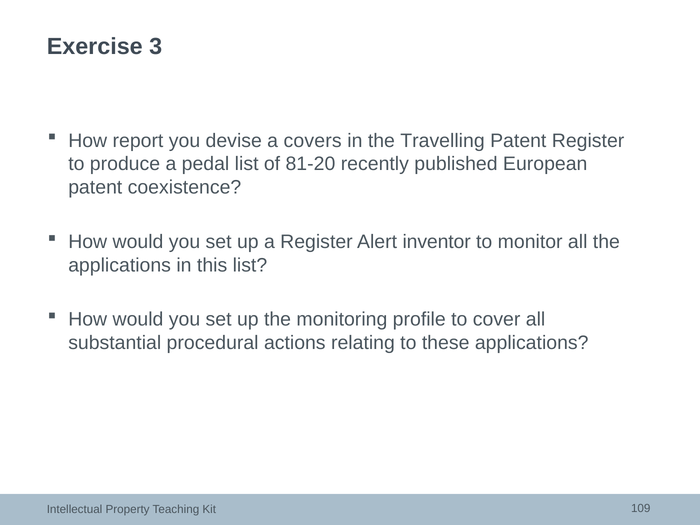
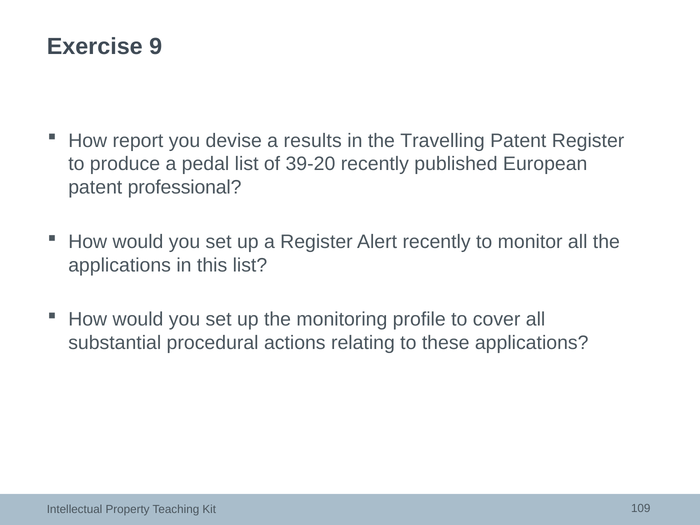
3: 3 -> 9 (156, 47)
covers: covers -> results (313, 141)
81-20: 81-20 -> 39-20 (310, 164)
coexistence: coexistence -> professional (185, 187)
Alert inventor: inventor -> recently (437, 242)
